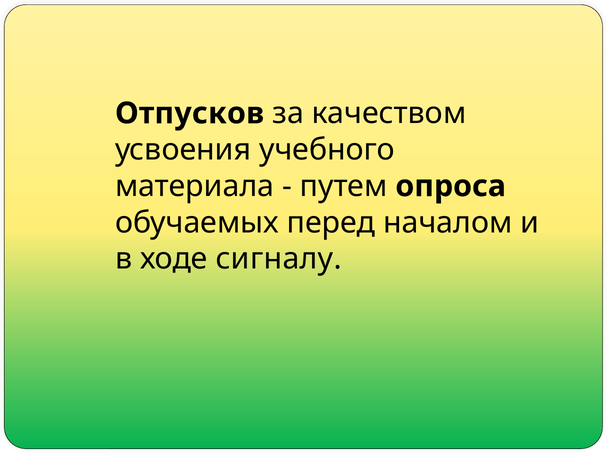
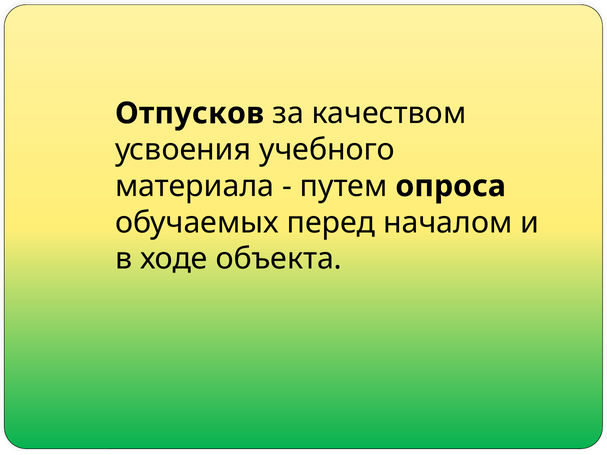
сигналу: сигналу -> объекта (279, 259)
